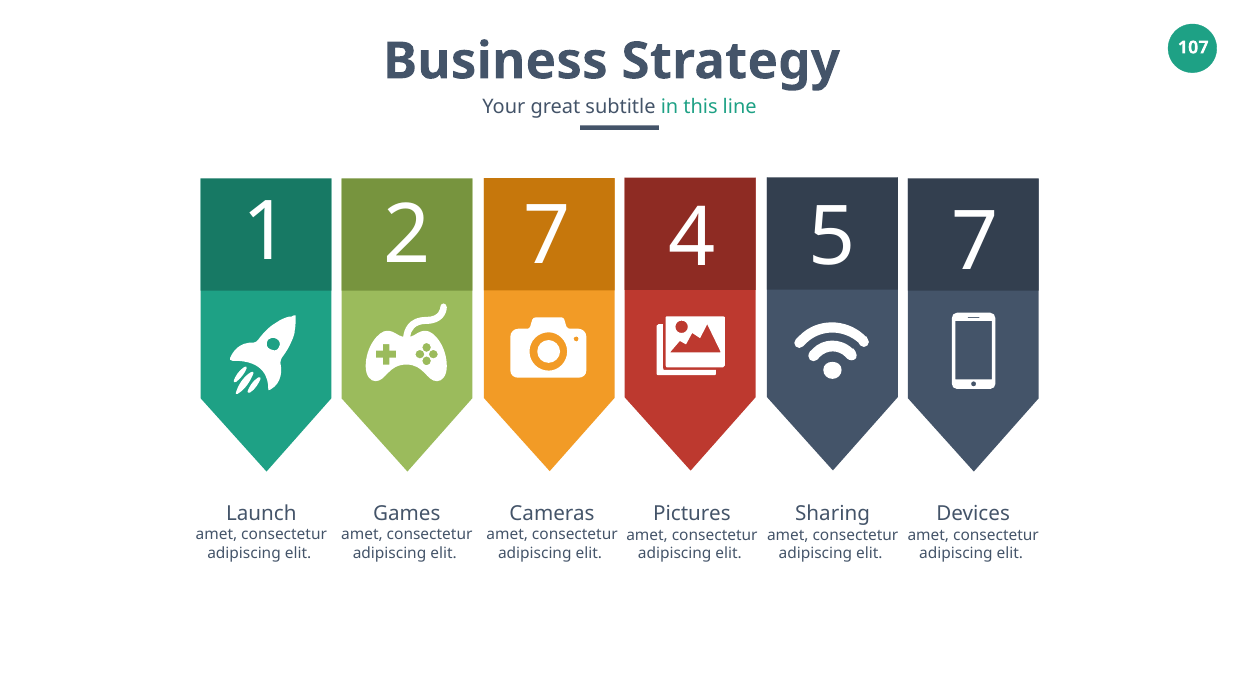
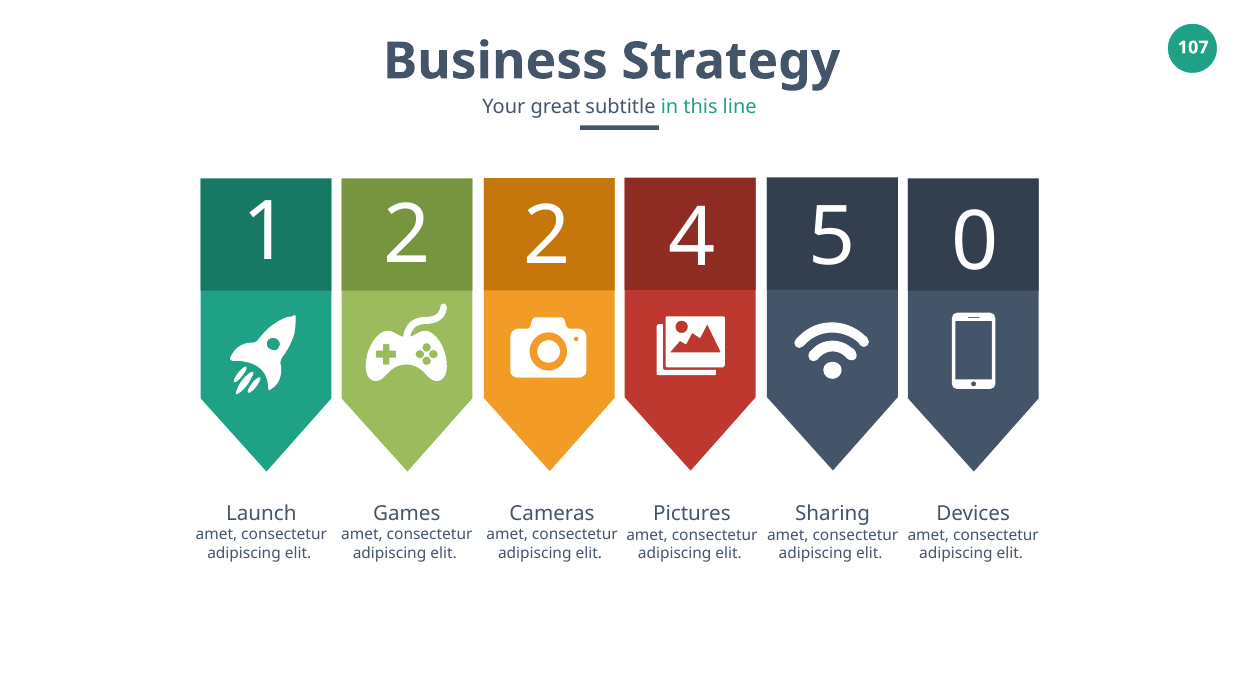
2 7: 7 -> 2 (548, 237)
5 7: 7 -> 0 (975, 242)
